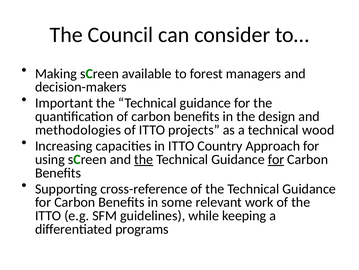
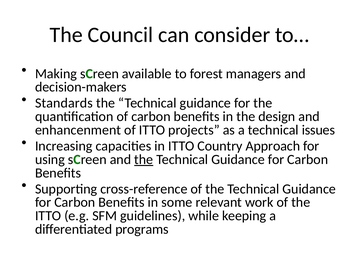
Important: Important -> Standards (64, 103)
methodologies: methodologies -> enhancenment (78, 130)
wood: wood -> issues (318, 130)
for underline: present -> none (276, 159)
